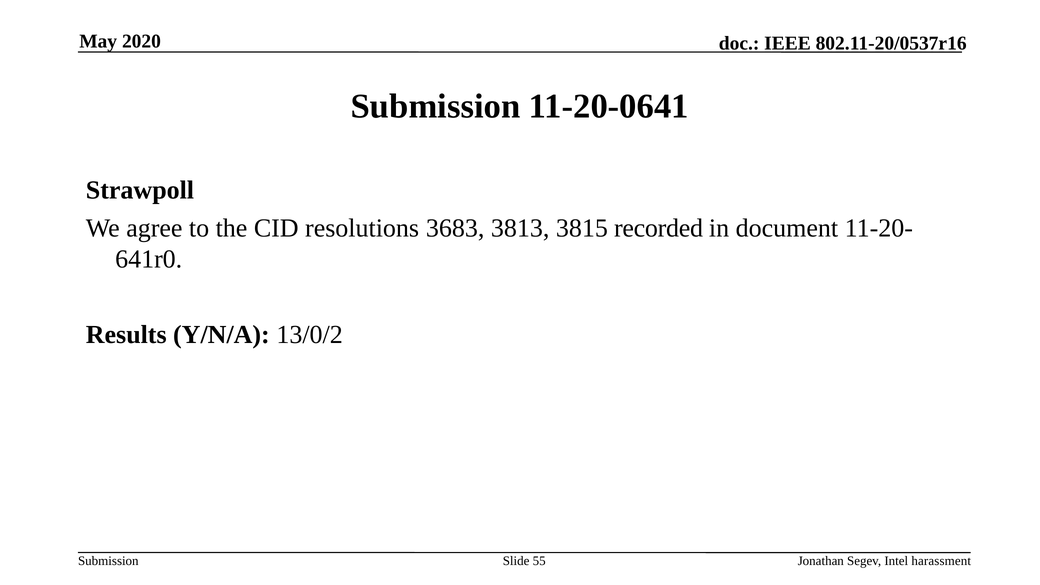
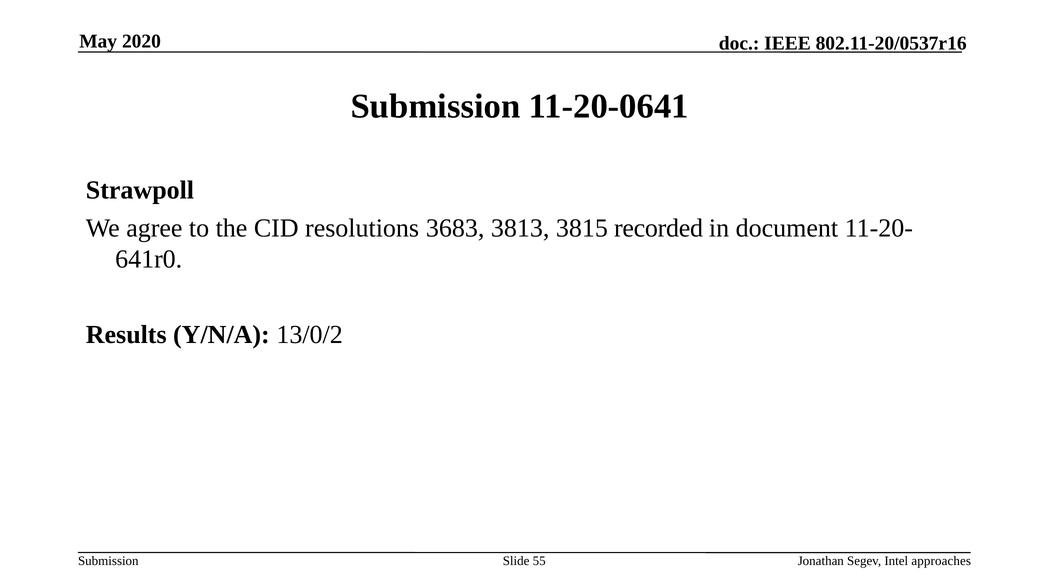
harassment: harassment -> approaches (941, 561)
